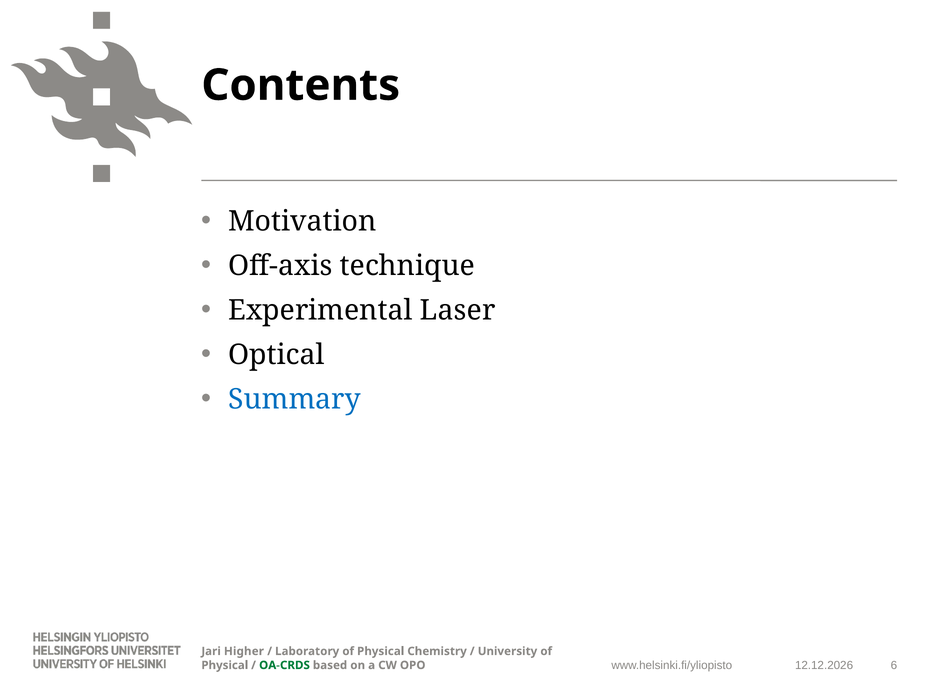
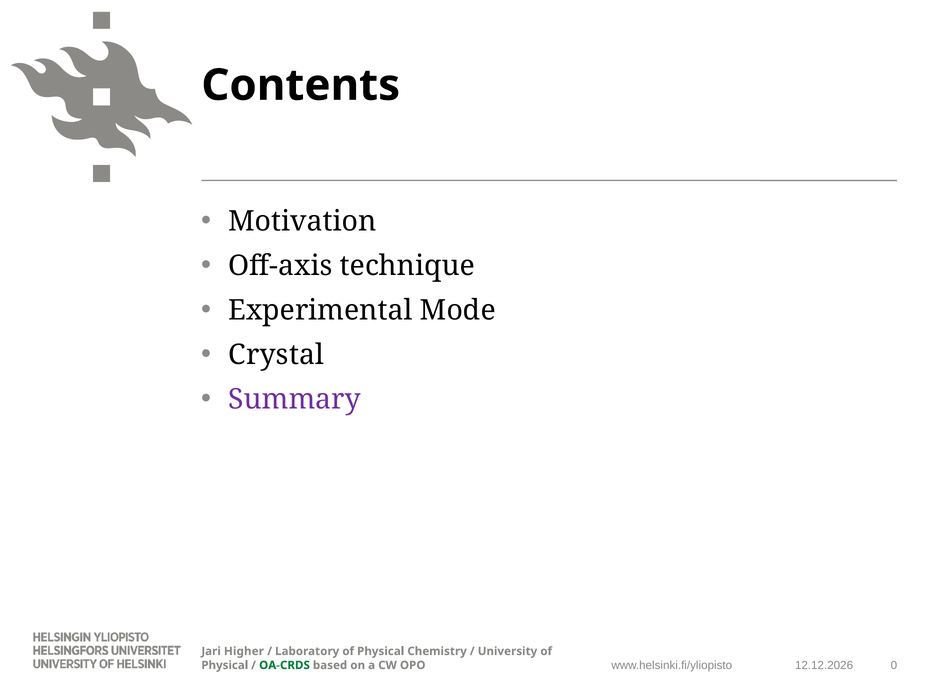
Laser: Laser -> Mode (458, 310)
Optical: Optical -> Crystal (276, 355)
Summary colour: blue -> purple (295, 399)
6: 6 -> 0 (894, 665)
